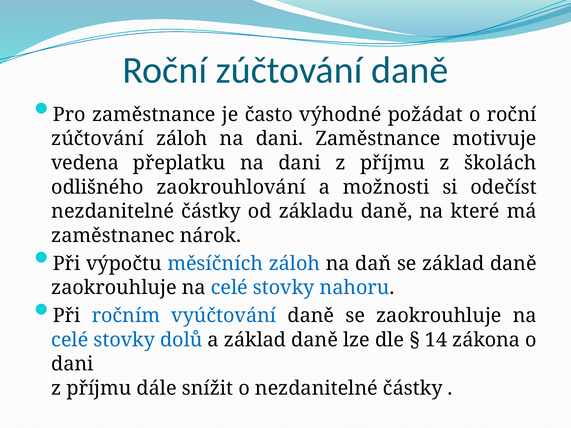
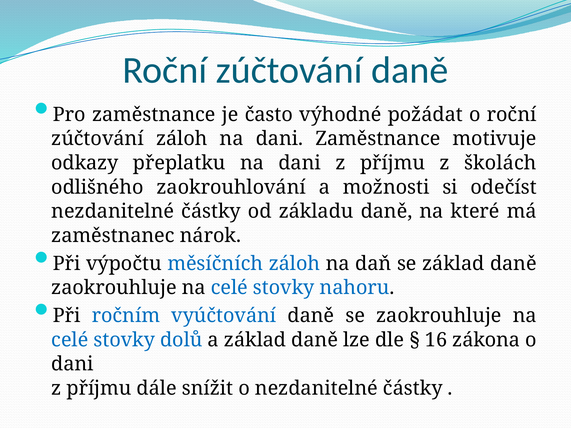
vedena: vedena -> odkazy (85, 163)
14: 14 -> 16 (436, 340)
